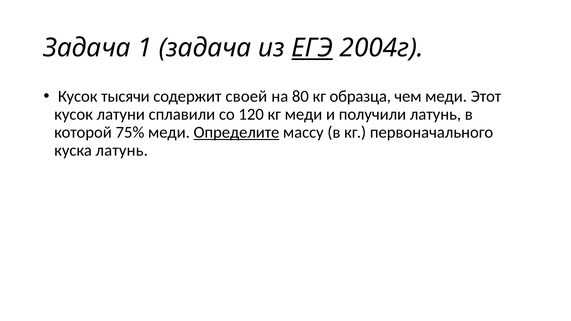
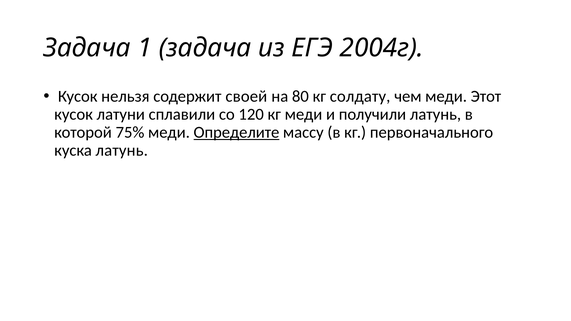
ЕГЭ underline: present -> none (312, 48)
тысячи: тысячи -> нельзя (125, 97)
образца: образца -> солдату (360, 97)
